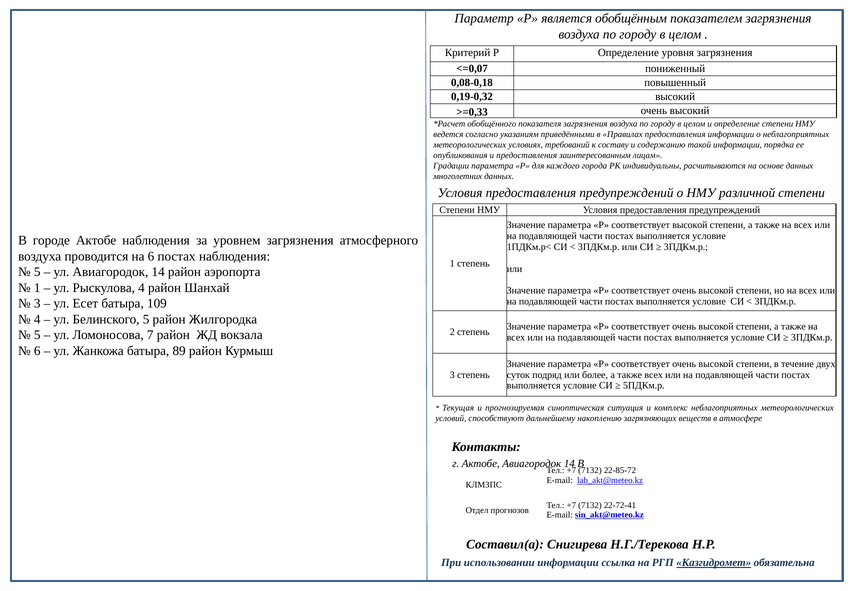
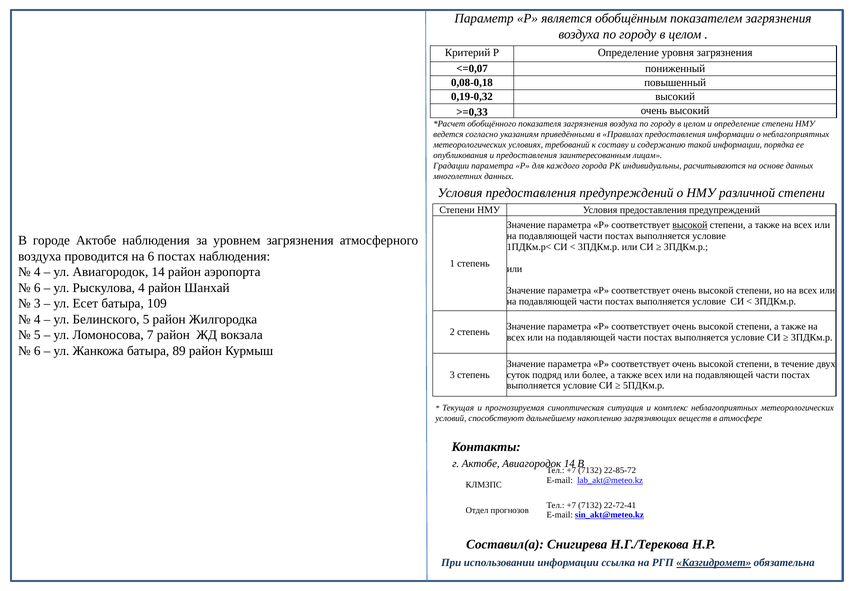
высокой underline: none -> present (690, 225)
5: 5 -> 4 (37, 272)
1: 1 -> 6 (37, 288)
